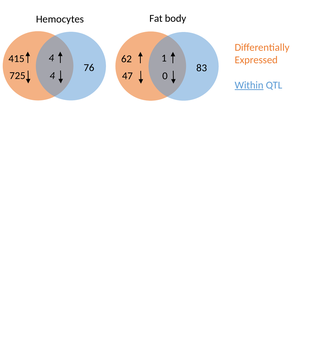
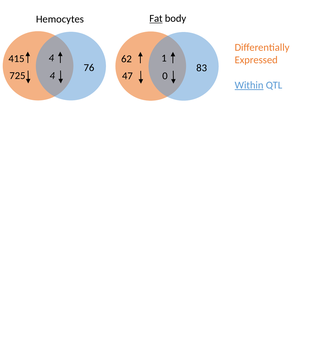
Fat underline: none -> present (156, 19)
